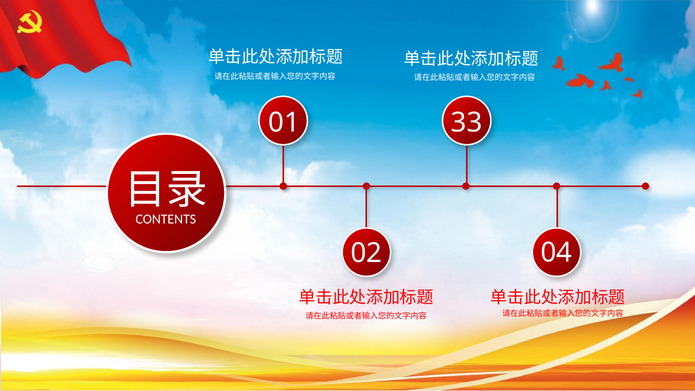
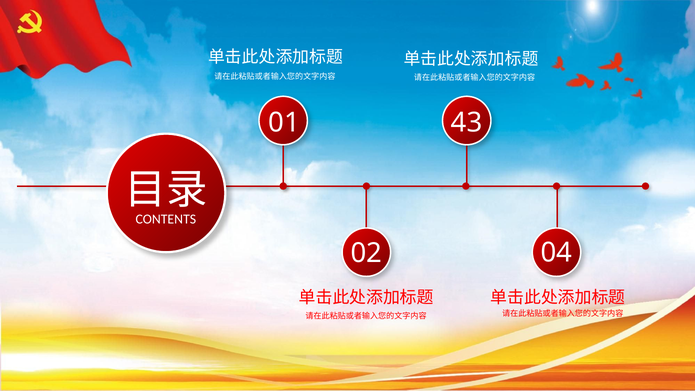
33: 33 -> 43 (467, 123)
